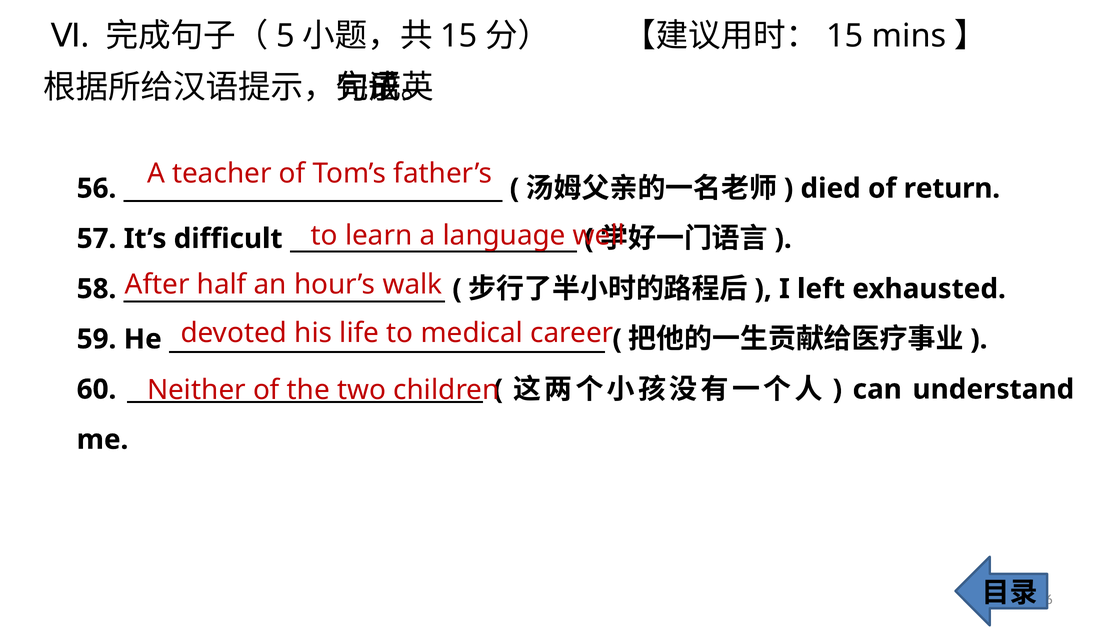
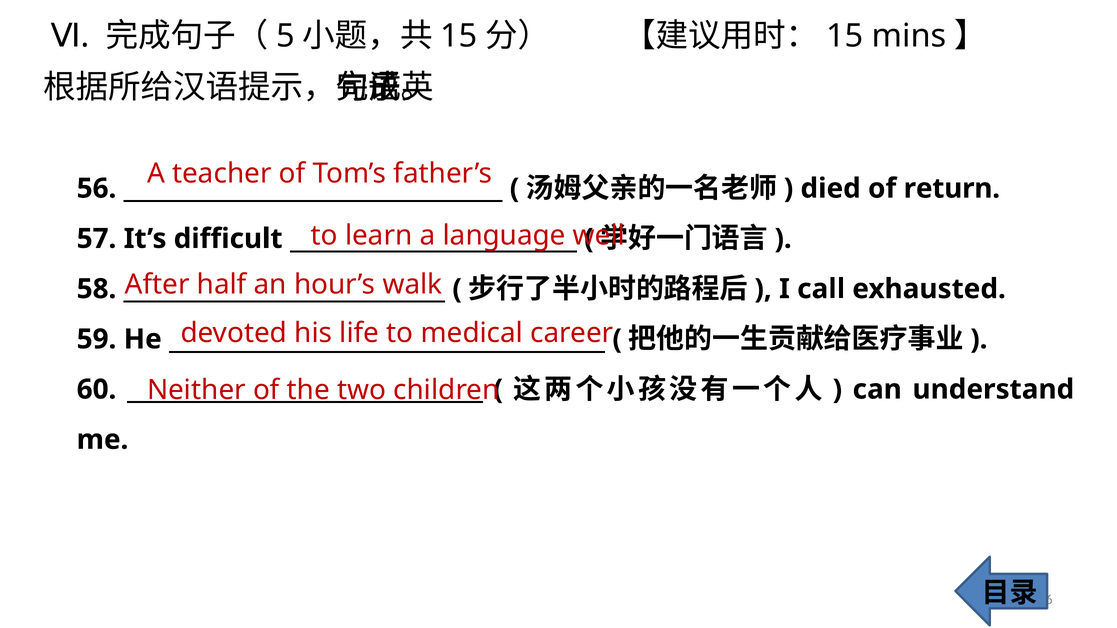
left: left -> call (821, 289)
